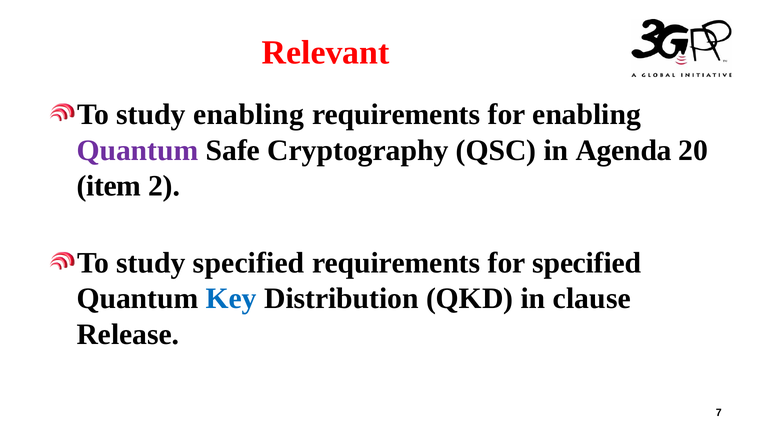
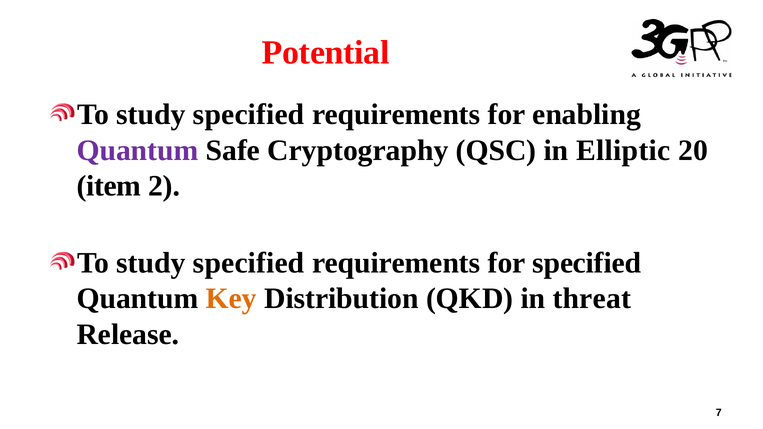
Relevant: Relevant -> Potential (326, 52)
enabling: enabling -> specified (249, 115)
Agenda: Agenda -> Elliptic (623, 150)
Key colour: blue -> orange (231, 299)
clause: clause -> threat (592, 299)
